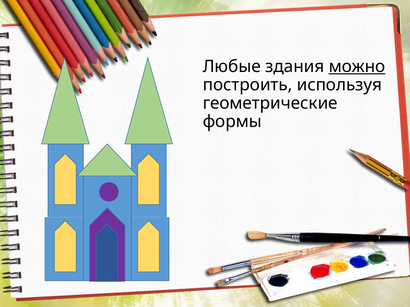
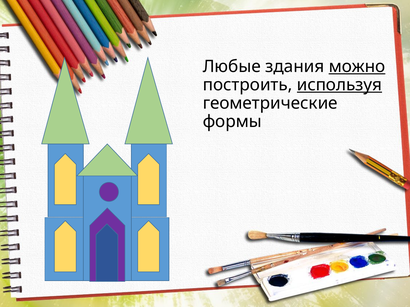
используя underline: none -> present (339, 85)
